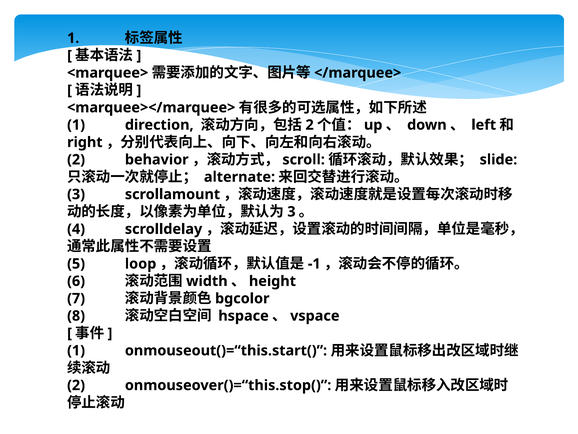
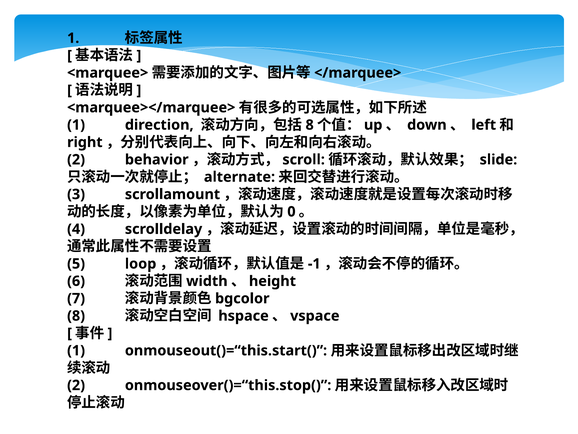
2: 2 -> 8 (310, 125)
3: 3 -> 0 (291, 211)
